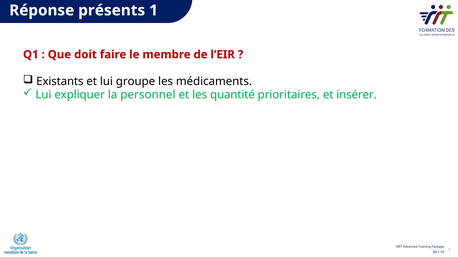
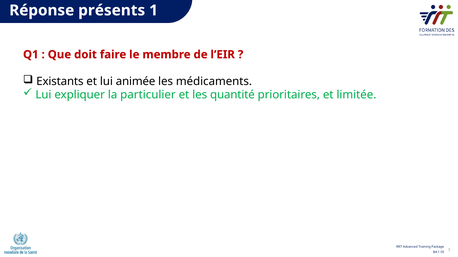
groupe: groupe -> animée (136, 82)
personnel: personnel -> particulier (148, 95)
insérer: insérer -> limitée (356, 95)
